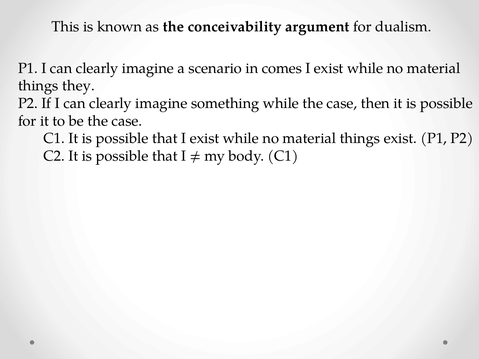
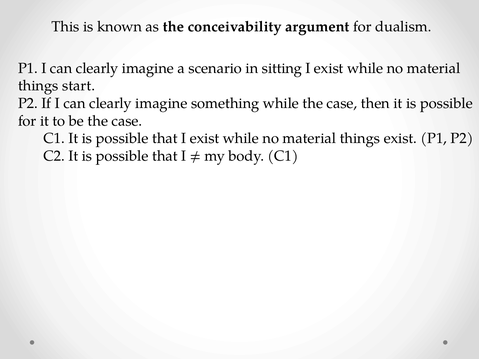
comes: comes -> sitting (282, 68)
they: they -> start (79, 86)
